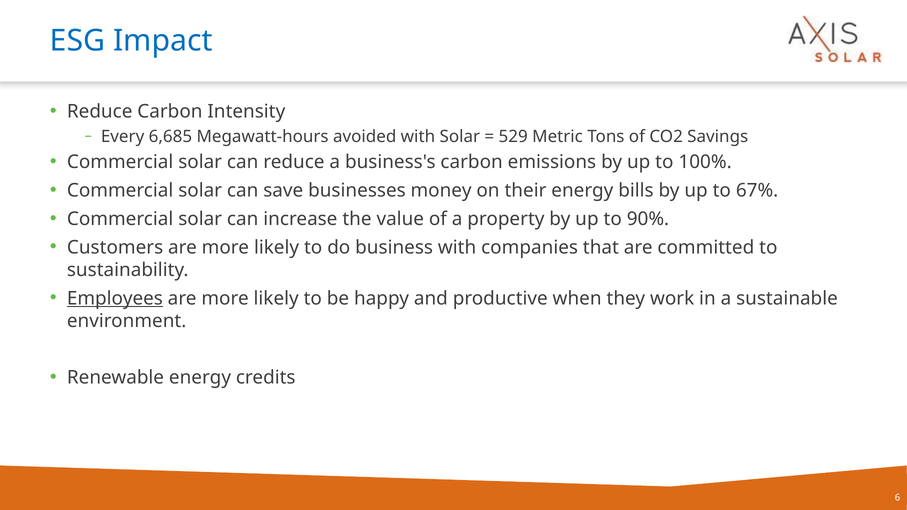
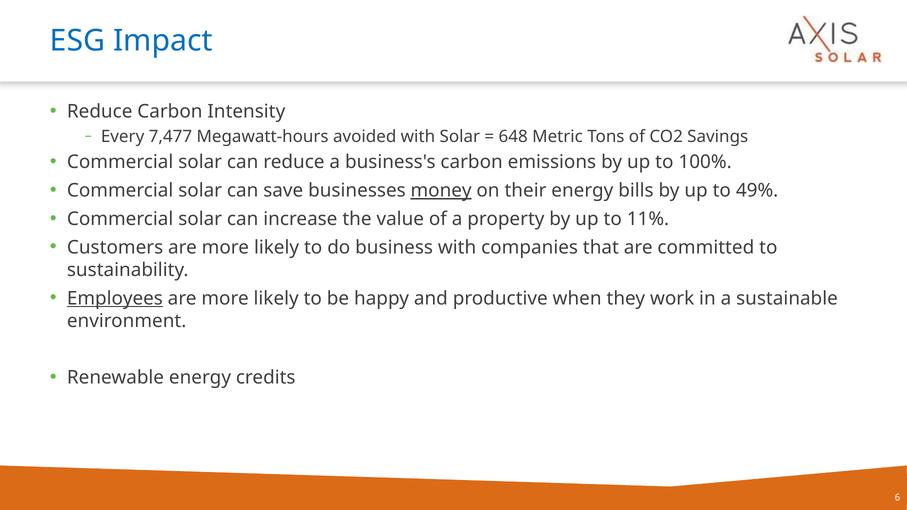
6,685: 6,685 -> 7,477 (170, 137)
529: 529 -> 648 (513, 137)
money underline: none -> present (441, 191)
67%: 67% -> 49% (757, 191)
90%: 90% -> 11% (648, 219)
